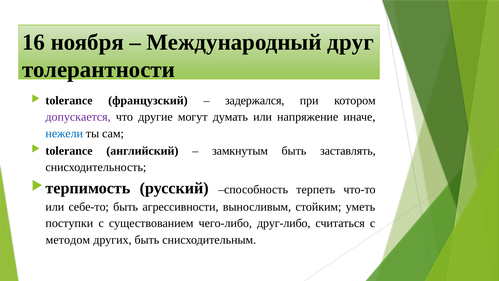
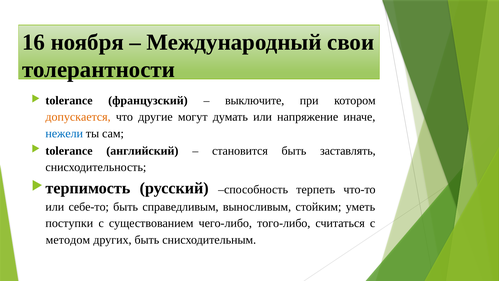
друг: друг -> свои (351, 42)
задержался: задержался -> выключите (255, 100)
допускается colour: purple -> orange (78, 117)
замкнутым: замкнутым -> становится (240, 151)
агрессивности: агрессивности -> справедливым (180, 207)
друг-либо: друг-либо -> того-либо (284, 223)
